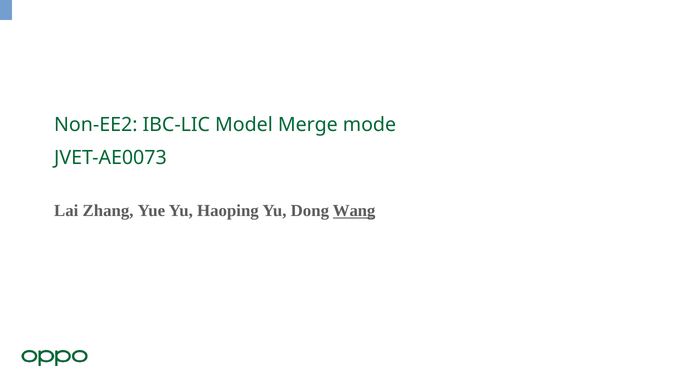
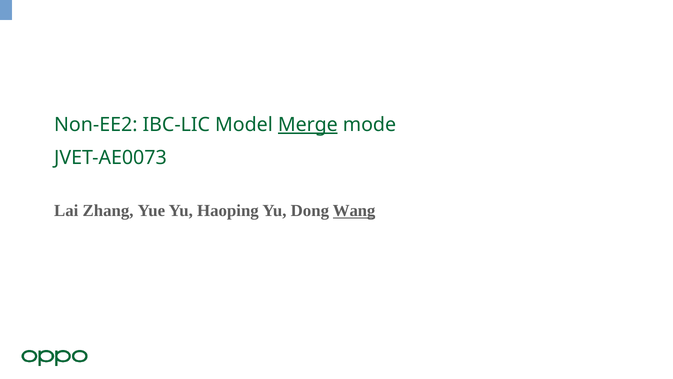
Merge underline: none -> present (308, 125)
